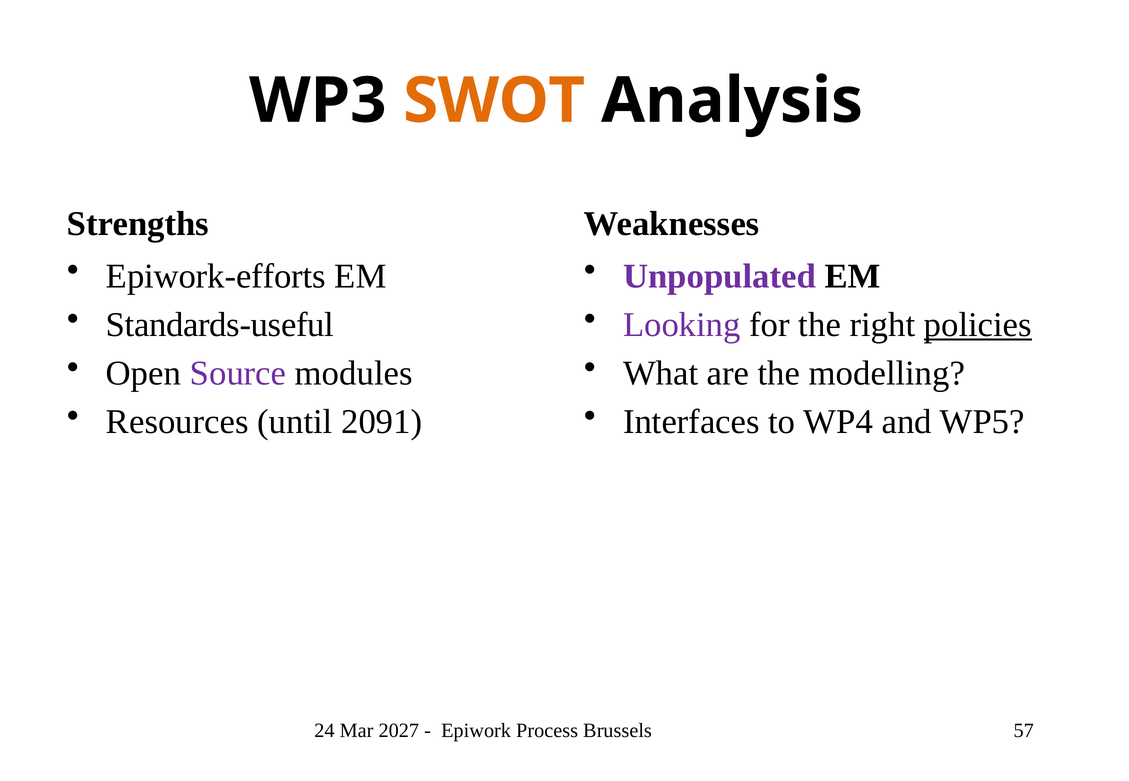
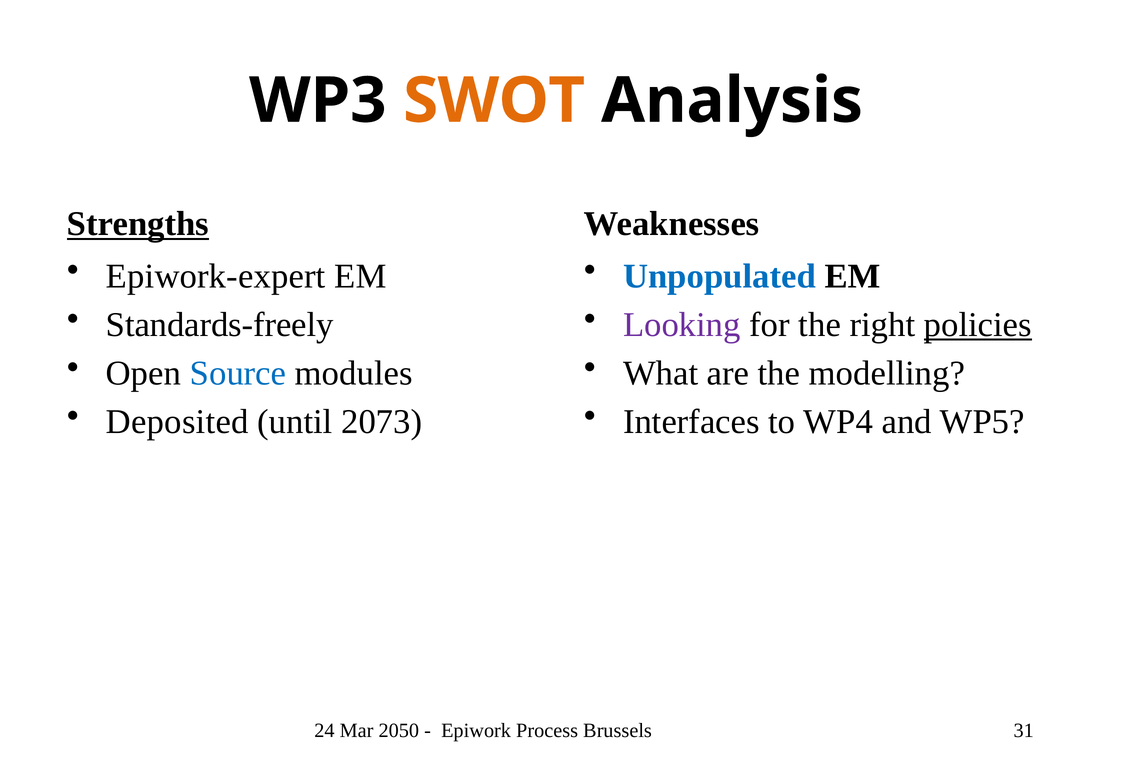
Strengths underline: none -> present (138, 224)
Epiwork-efforts: Epiwork-efforts -> Epiwork-expert (216, 276)
Unpopulated colour: purple -> blue (720, 276)
Standards-useful: Standards-useful -> Standards-freely (220, 325)
Source colour: purple -> blue (238, 374)
Resources: Resources -> Deposited (177, 422)
2091: 2091 -> 2073 (382, 422)
2027: 2027 -> 2050 (399, 731)
57: 57 -> 31 (1024, 731)
